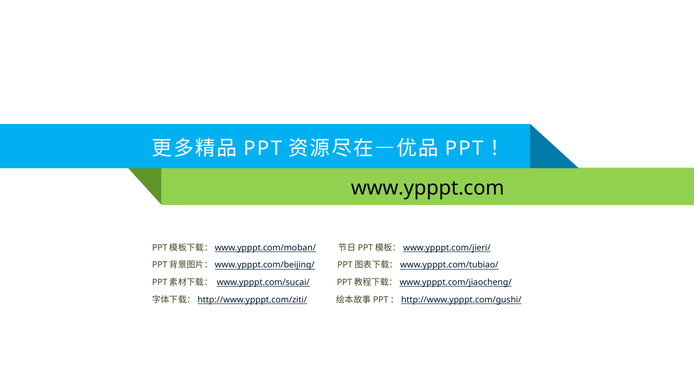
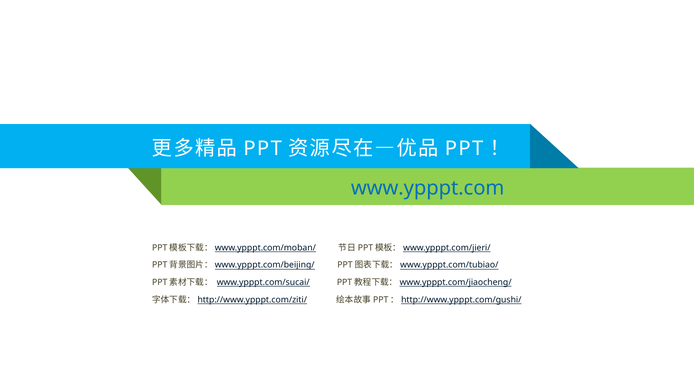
www.ypppt.com colour: black -> blue (428, 188)
